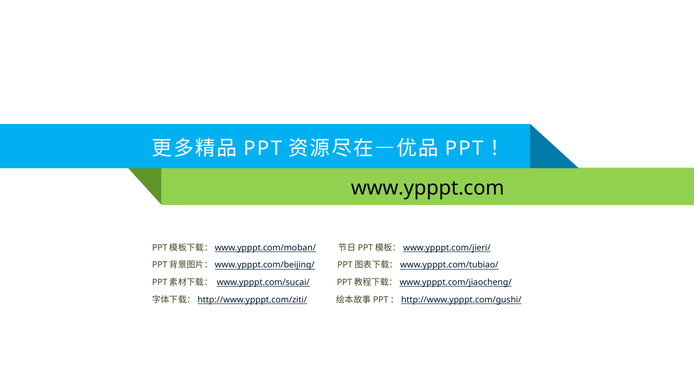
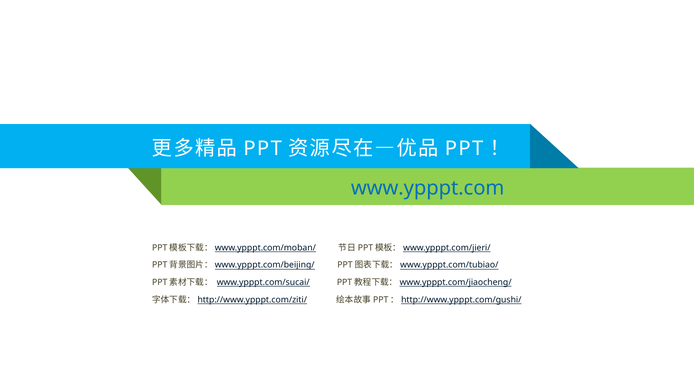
www.ypppt.com colour: black -> blue (428, 188)
